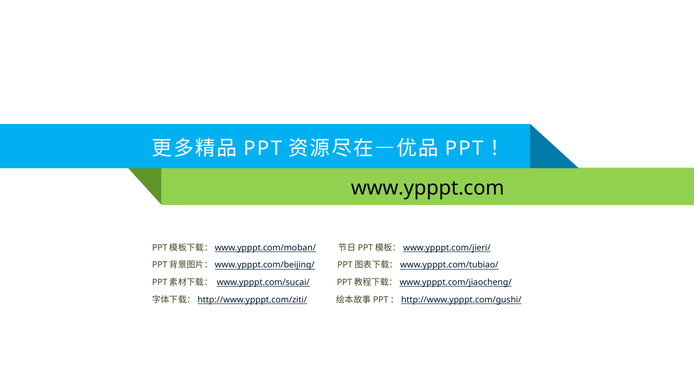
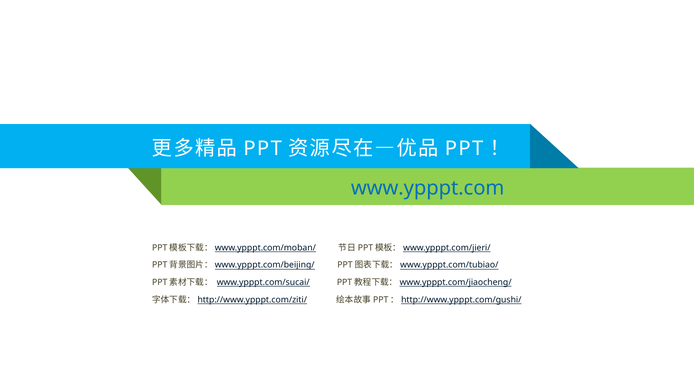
www.ypppt.com colour: black -> blue (428, 188)
